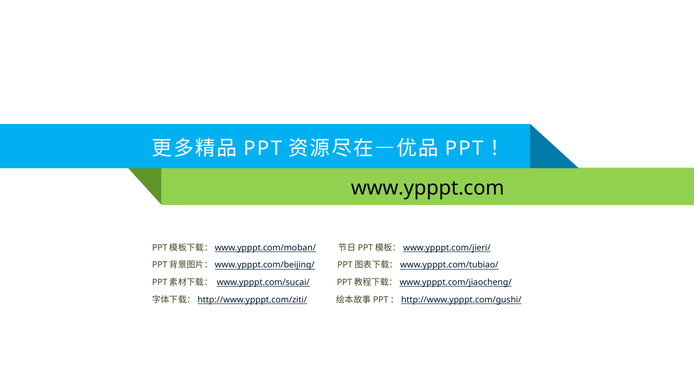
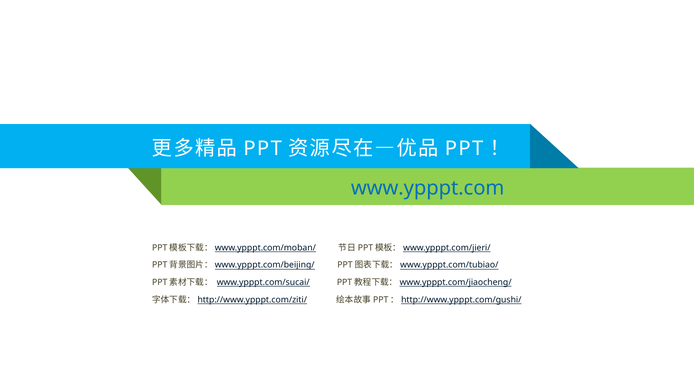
www.ypppt.com colour: black -> blue (428, 188)
